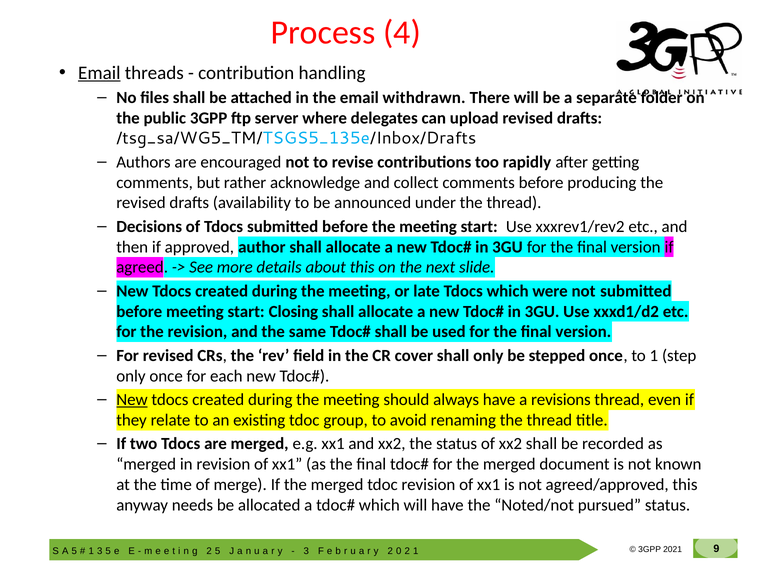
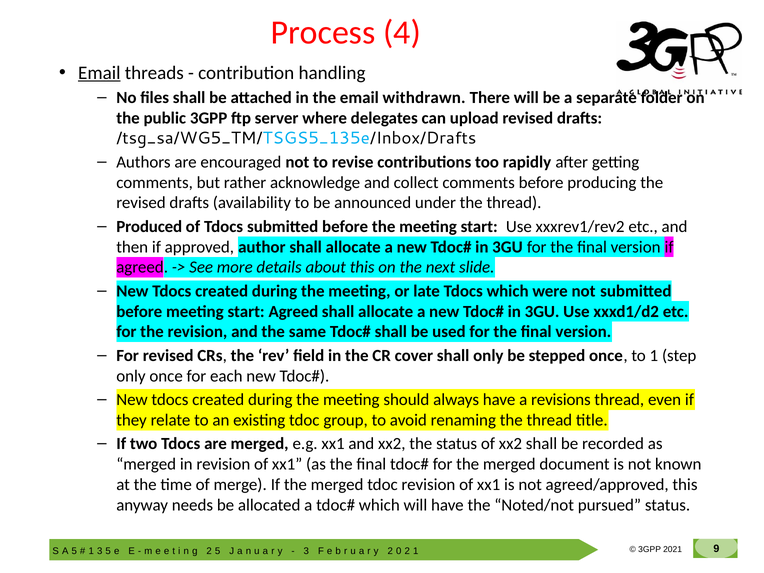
Decisions: Decisions -> Produced (149, 227)
start Closing: Closing -> Agreed (293, 311)
New underline: present -> none (132, 400)
